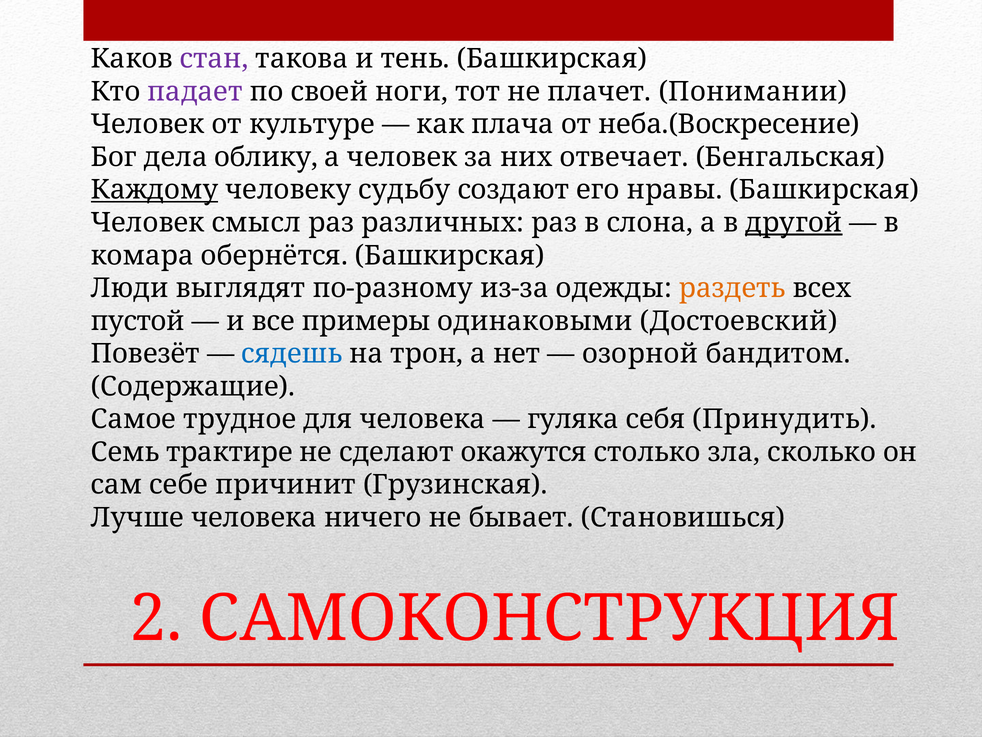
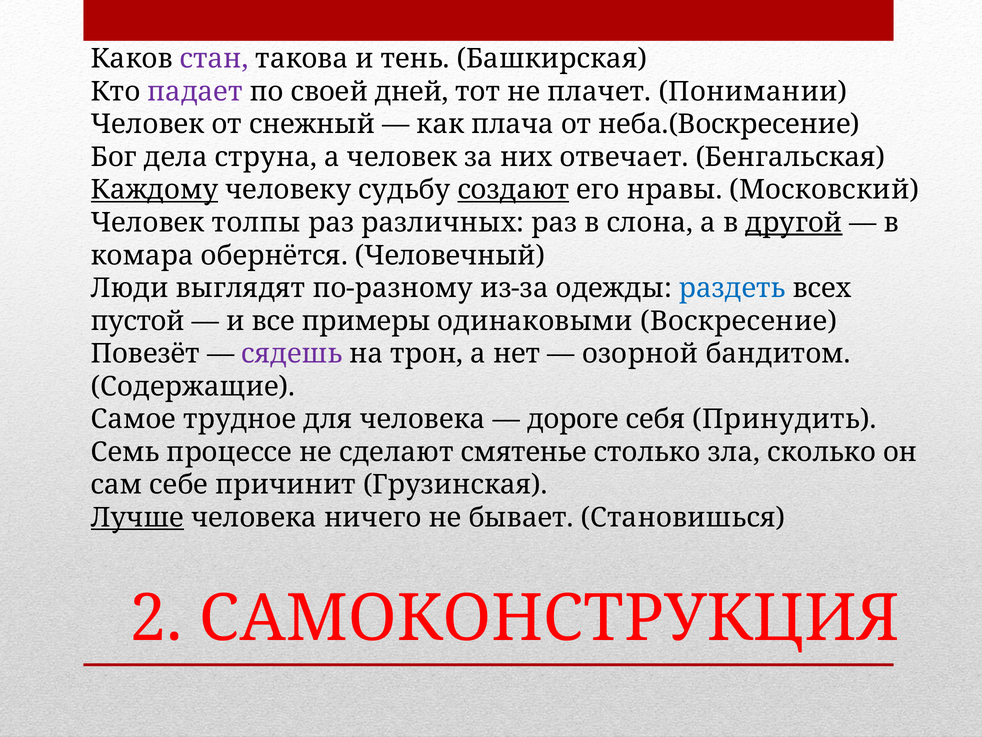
ноги: ноги -> дней (412, 92)
культуре: культуре -> снежный (312, 124)
облику: облику -> струна (266, 157)
создают underline: none -> present (513, 190)
нравы Башкирская: Башкирская -> Московский (824, 190)
смысл: смысл -> толпы (256, 223)
обернётся Башкирская: Башкирская -> Человечный (450, 255)
раздеть colour: orange -> blue (732, 288)
Достоевский: Достоевский -> Воскресение (739, 321)
сядешь colour: blue -> purple (292, 354)
гуляка: гуляка -> дороге (573, 419)
трактире: трактире -> процессе (229, 452)
окажутся: окажутся -> смятенье (524, 452)
Лучше underline: none -> present (137, 517)
